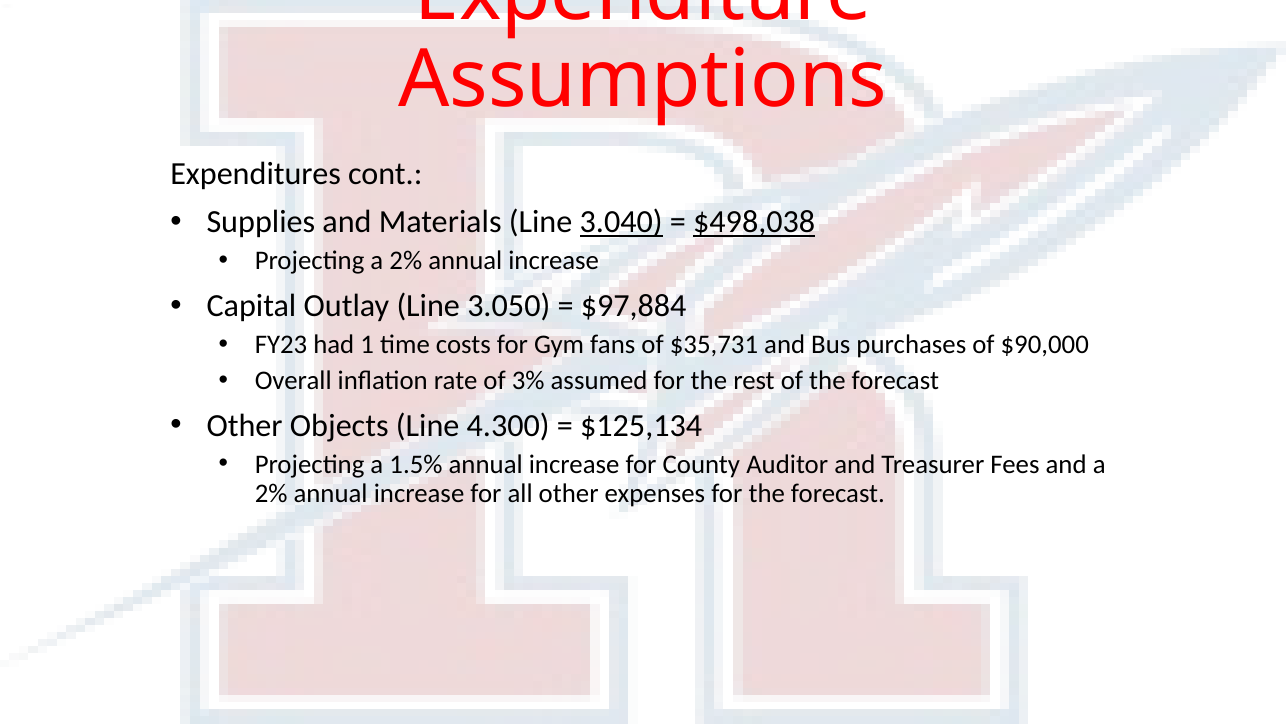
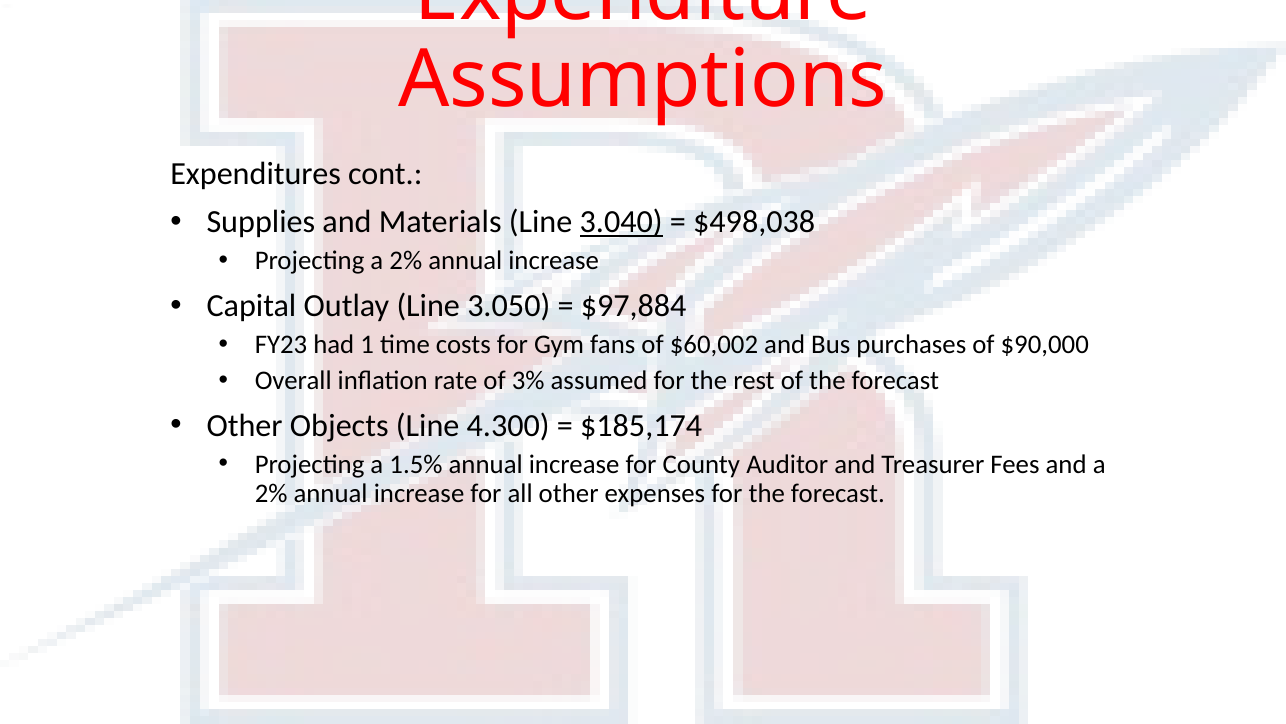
$498,038 underline: present -> none (754, 222)
$35,731: $35,731 -> $60,002 (714, 344)
$125,134: $125,134 -> $185,174 (641, 425)
